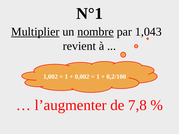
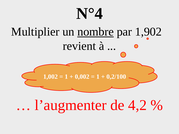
N°1: N°1 -> N°4 (89, 14)
Multiplier underline: present -> none (35, 32)
1,043: 1,043 -> 1,902 (148, 32)
7,8: 7,8 -> 4,2 (137, 105)
